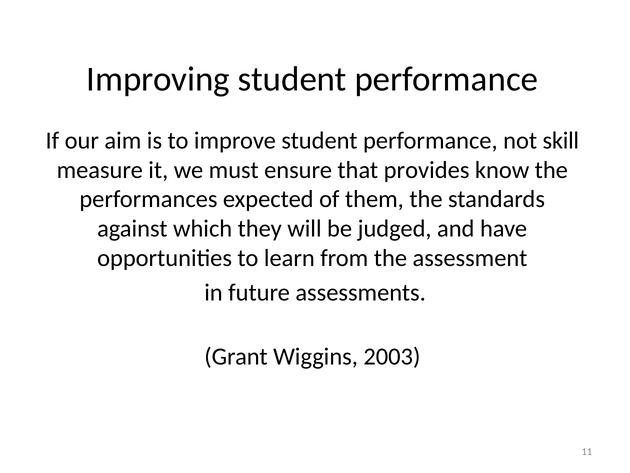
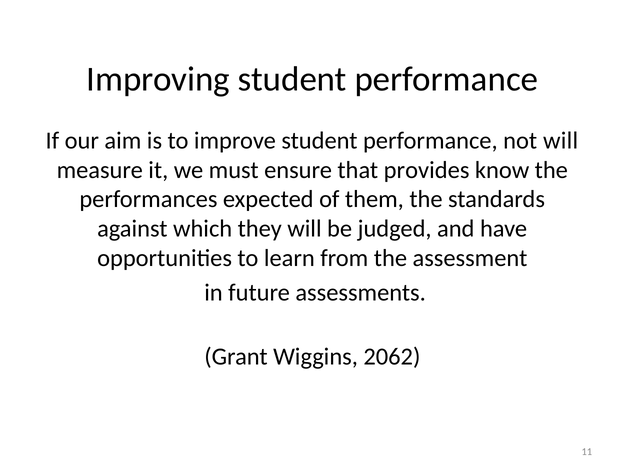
not skill: skill -> will (561, 140)
2003: 2003 -> 2062 (392, 356)
